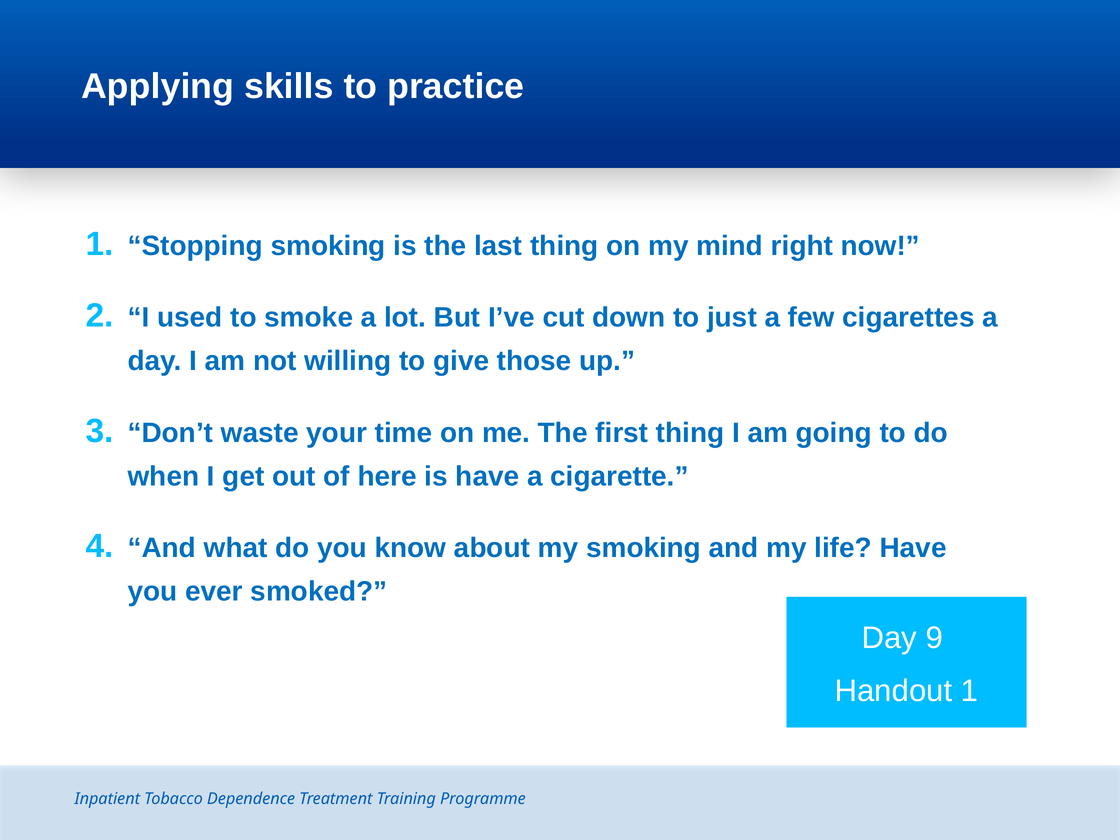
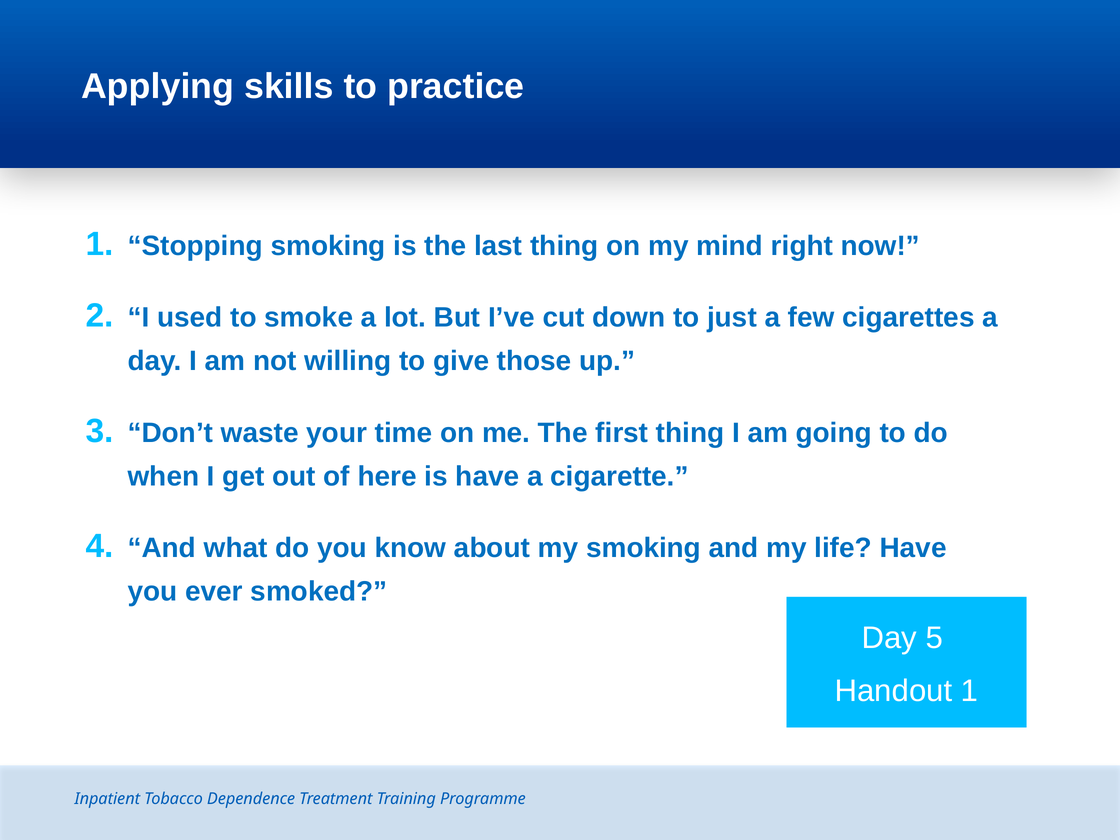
9: 9 -> 5 (934, 638)
